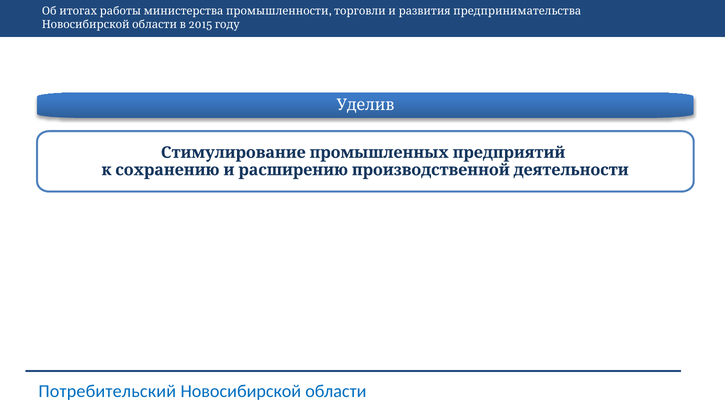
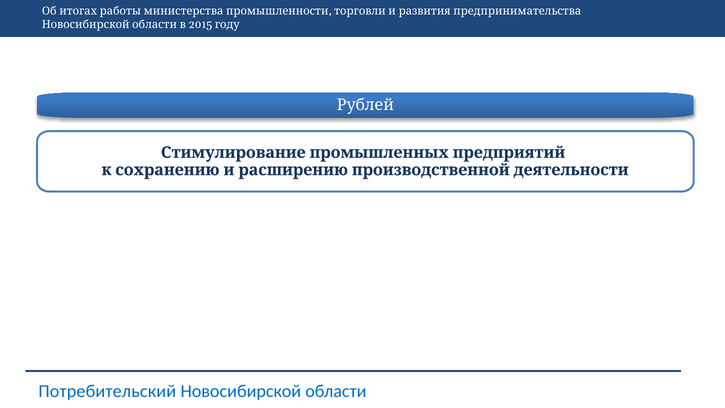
Уделив: Уделив -> Рублей (365, 105)
